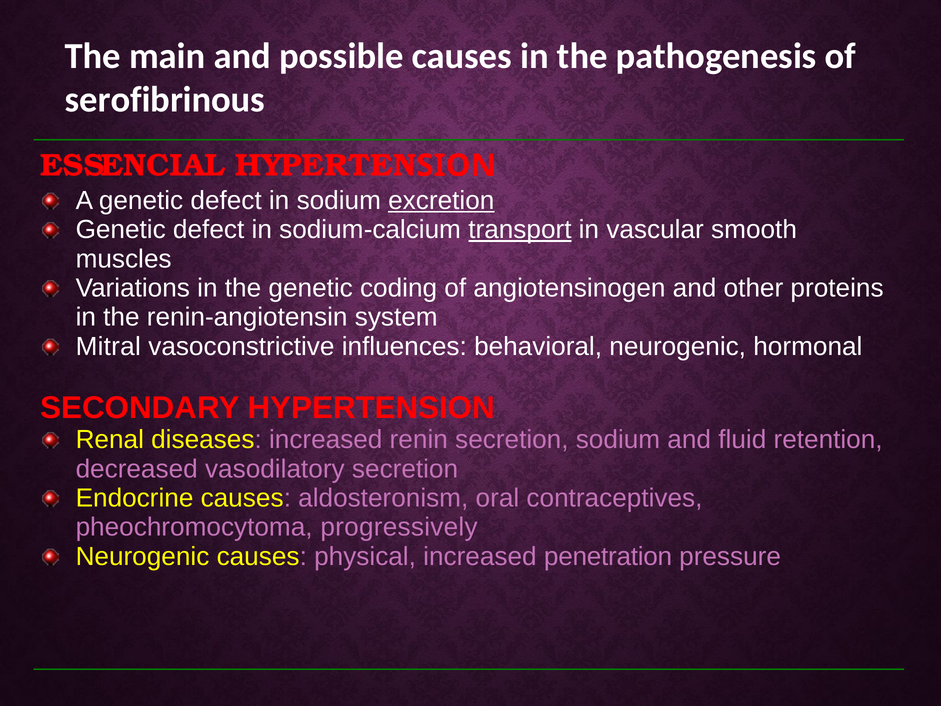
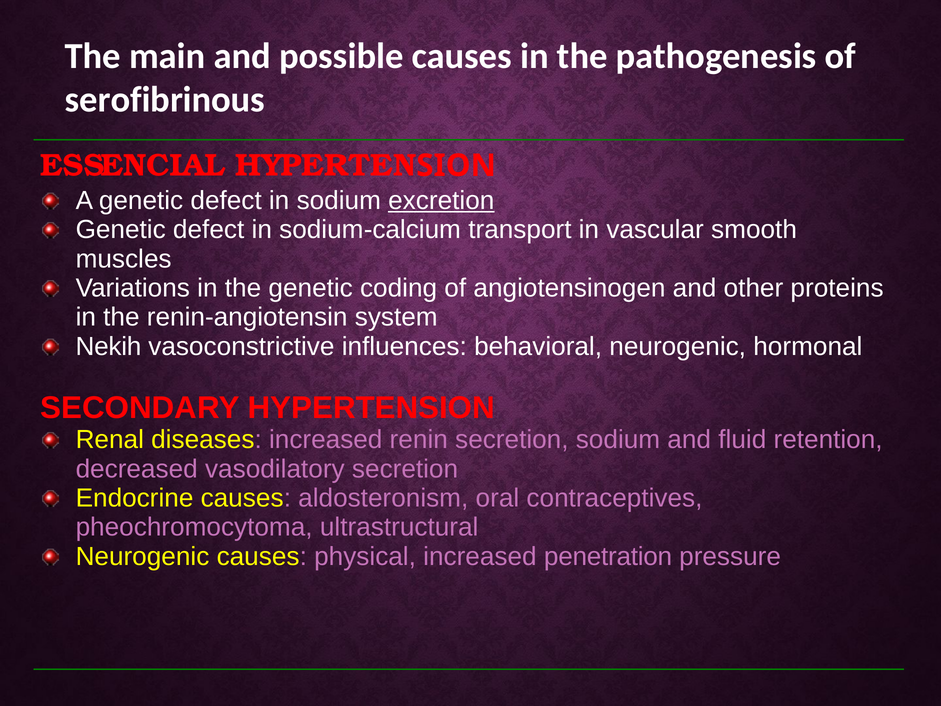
transport underline: present -> none (520, 230)
Mitral: Mitral -> Nekih (108, 346)
progressively: progressively -> ultrastructural (399, 527)
